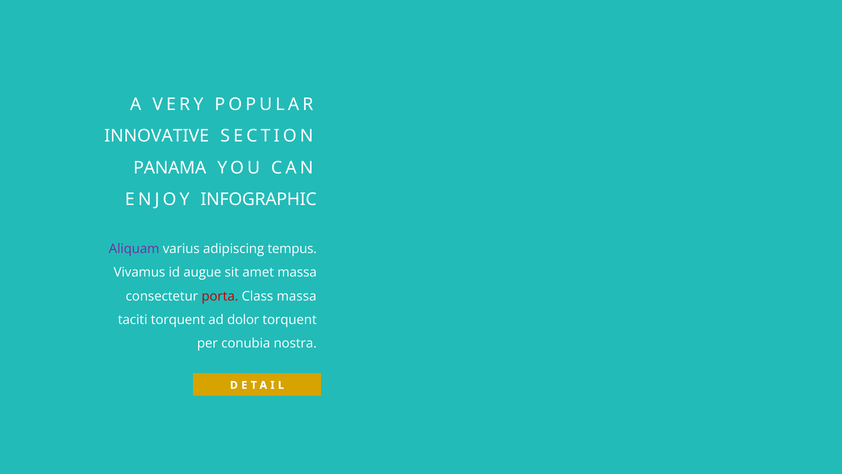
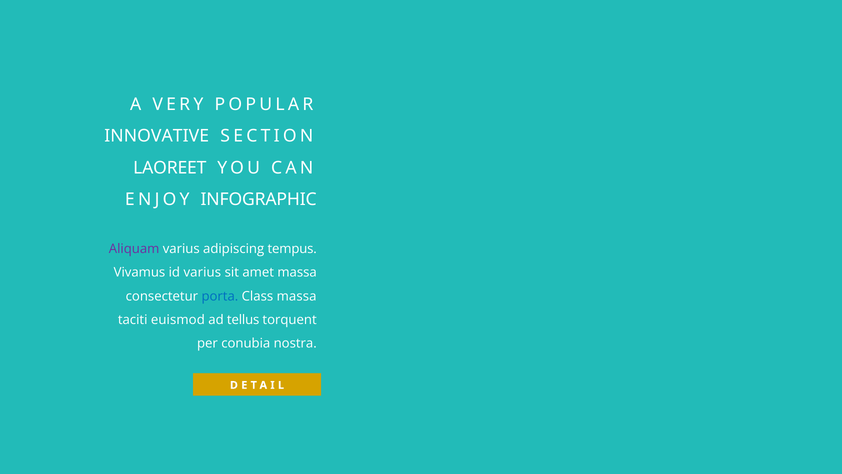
PANAMA: PANAMA -> LAOREET (170, 168)
id augue: augue -> varius (202, 272)
porta colour: red -> blue (220, 296)
taciti torquent: torquent -> euismod (178, 320)
dolor: dolor -> tellus (243, 320)
